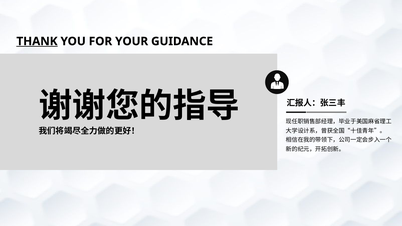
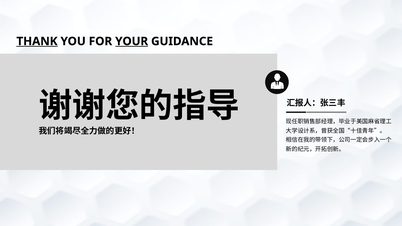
YOUR underline: none -> present (132, 41)
